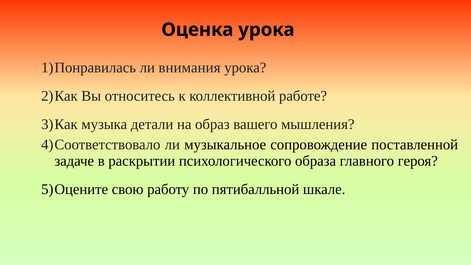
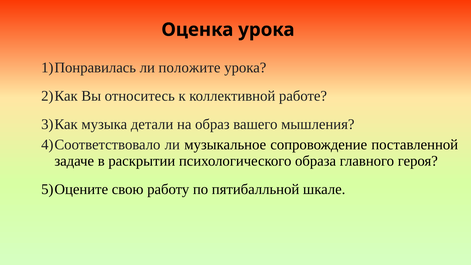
внимания: внимания -> положите (190, 68)
